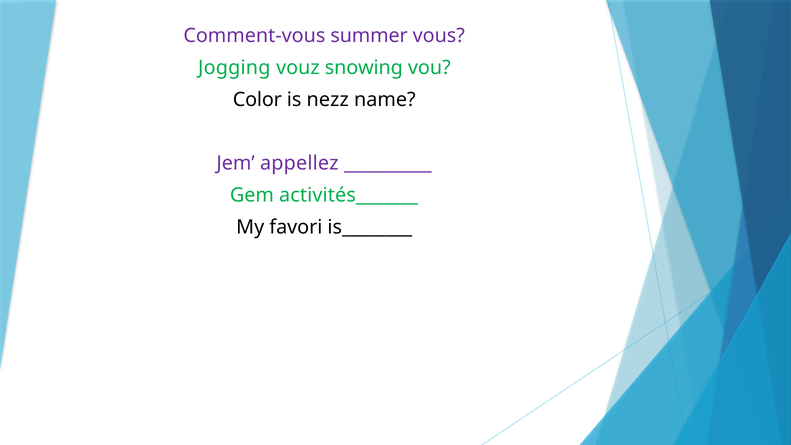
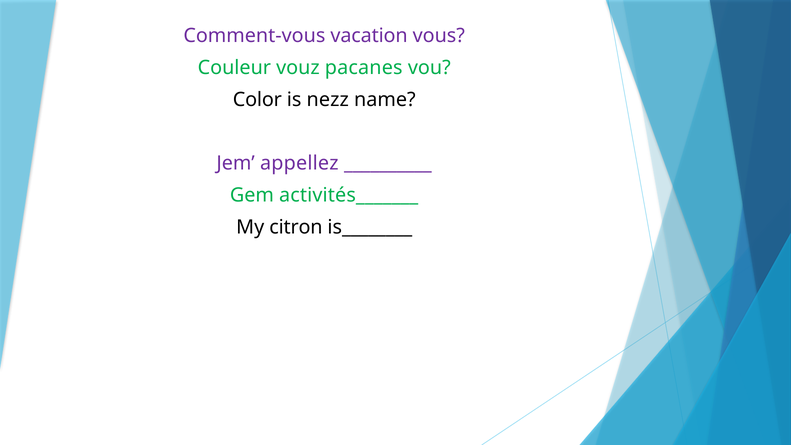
summer: summer -> vacation (369, 36)
Jogging: Jogging -> Couleur (234, 68)
snowing: snowing -> pacanes (364, 68)
favori: favori -> citron (296, 227)
